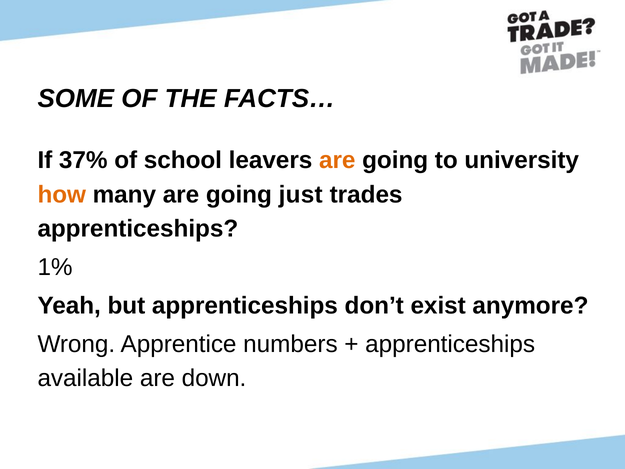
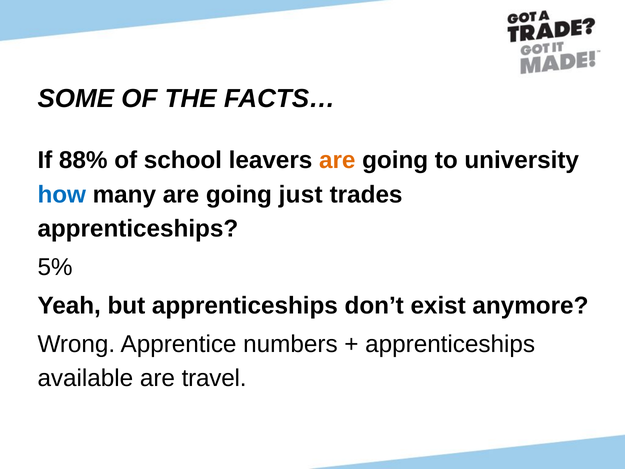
37%: 37% -> 88% (83, 160)
how colour: orange -> blue (62, 194)
1%: 1% -> 5% (55, 267)
down: down -> travel (214, 378)
